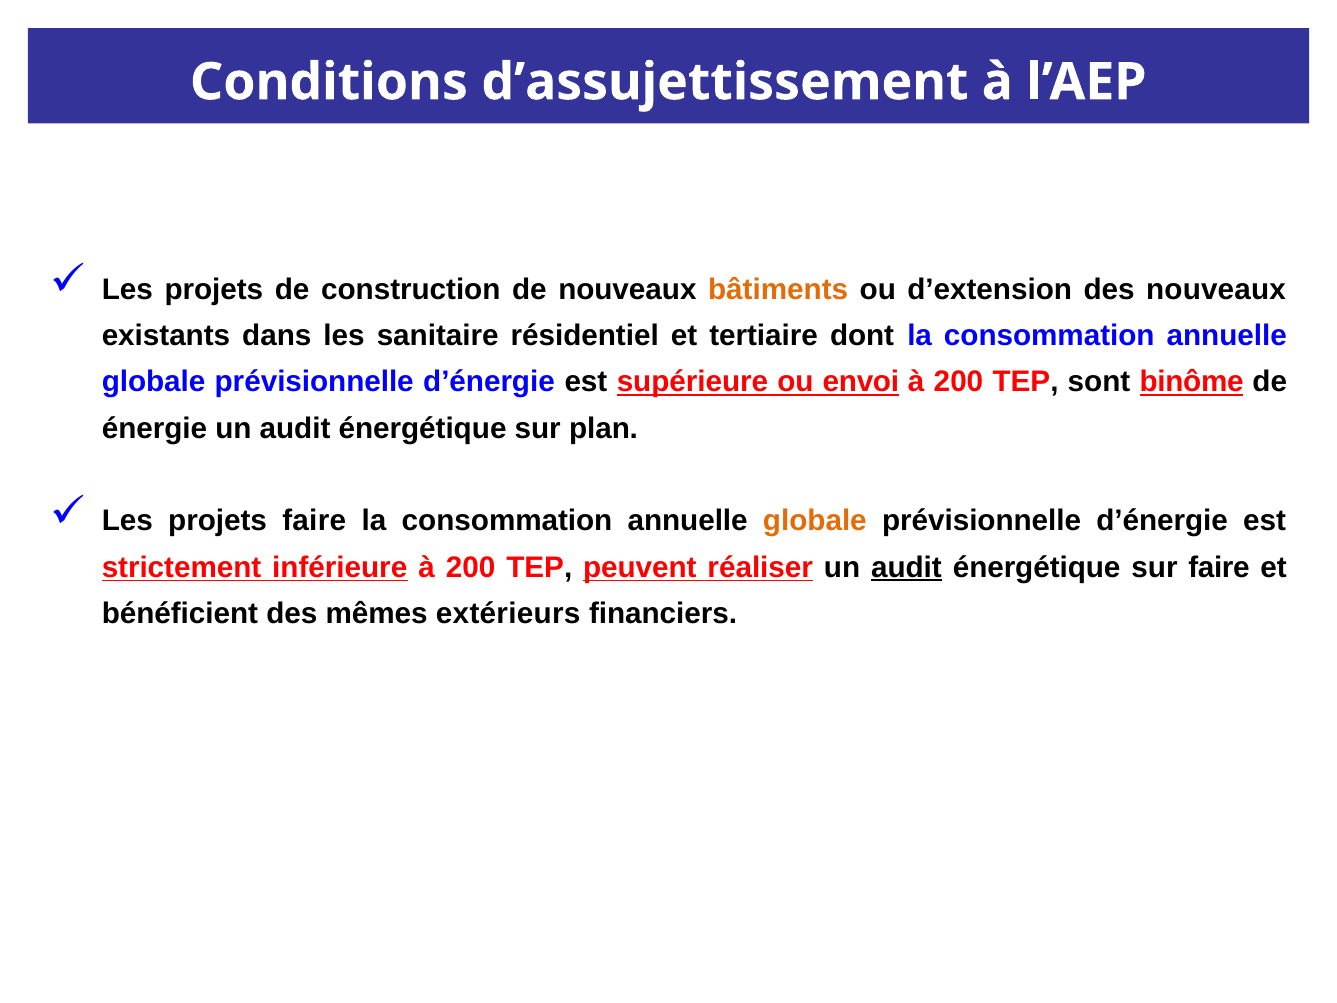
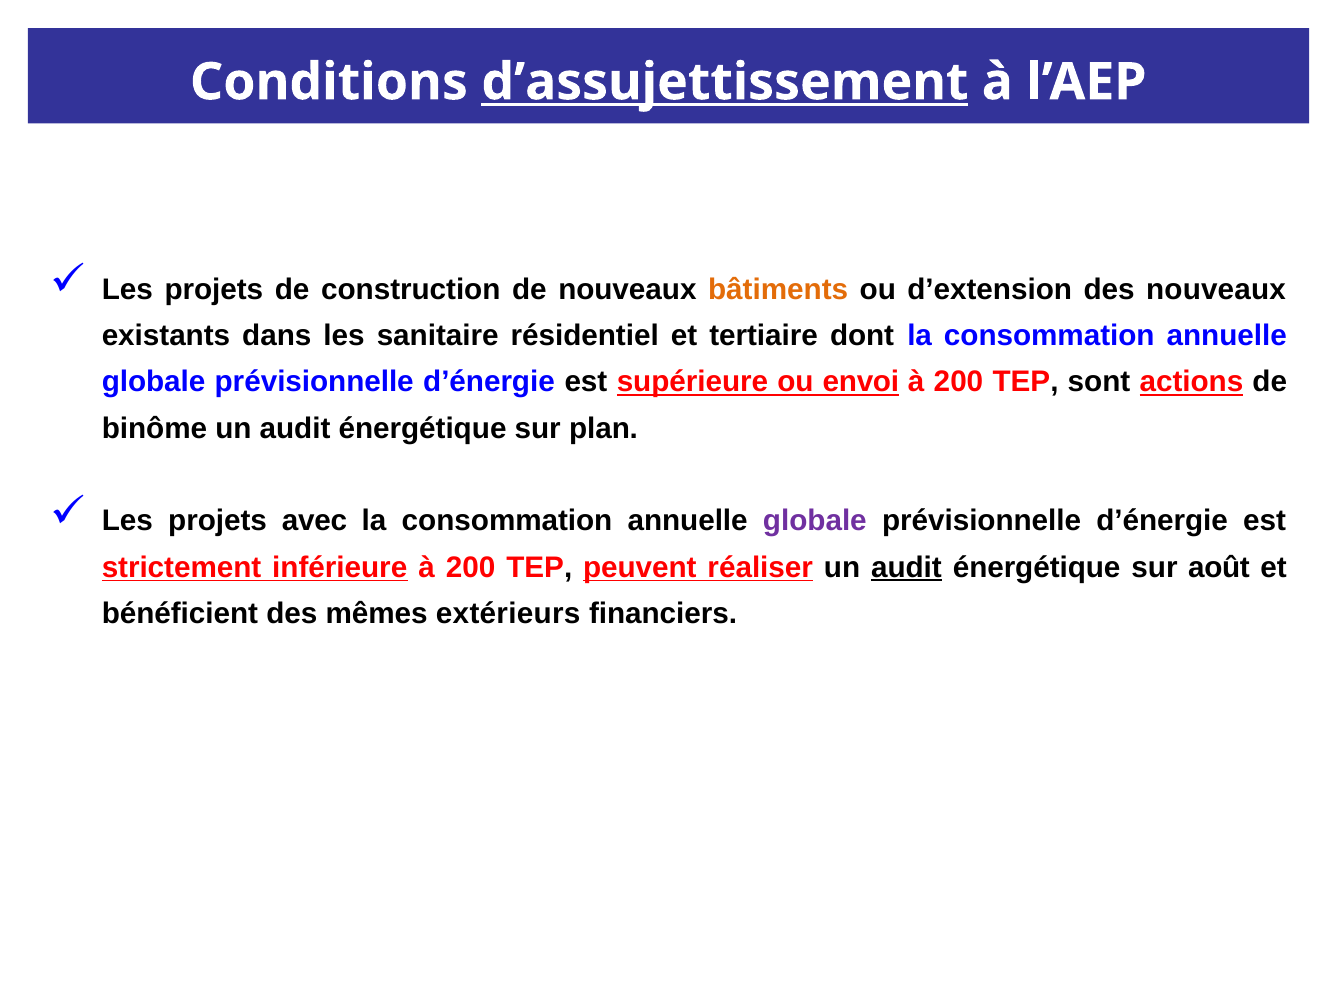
d’assujettissement underline: none -> present (725, 82)
binôme: binôme -> actions (1192, 382)
énergie: énergie -> binôme (155, 428)
projets faire: faire -> avec (314, 521)
globale colour: orange -> purple (815, 521)
sur faire: faire -> août (1219, 567)
